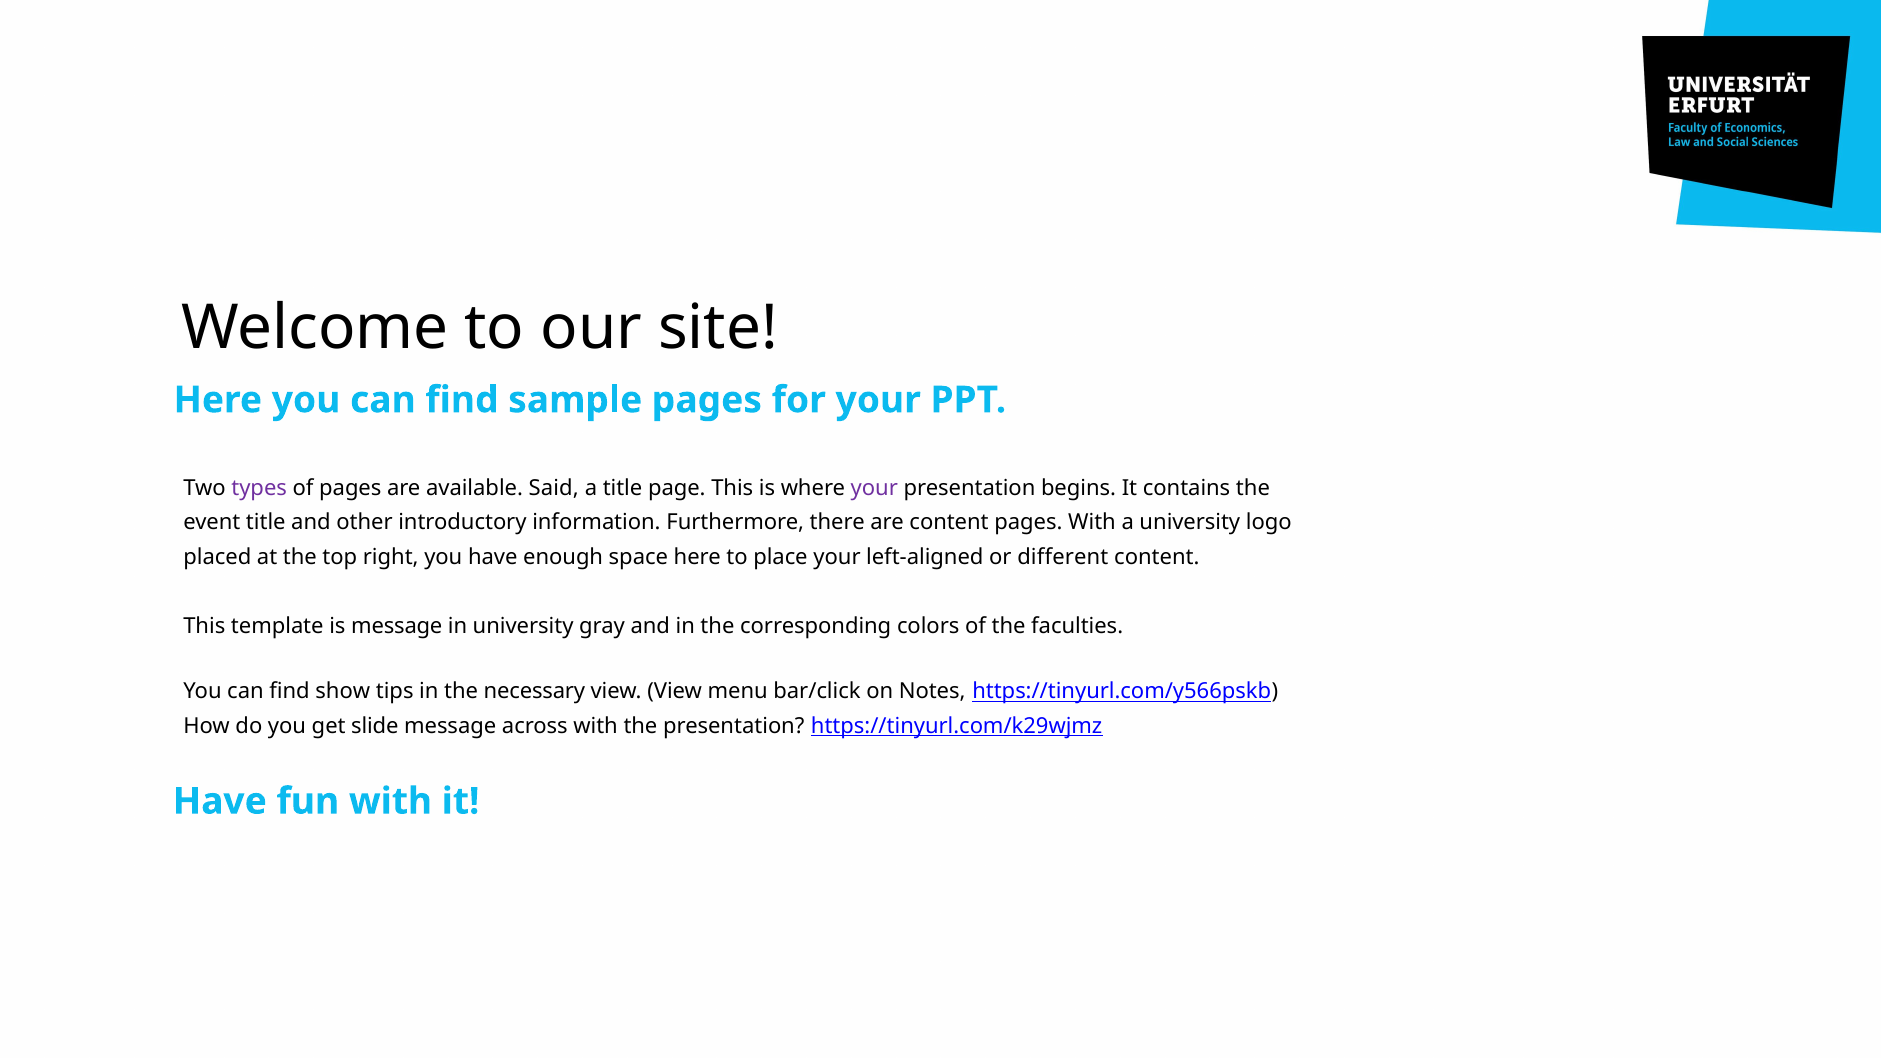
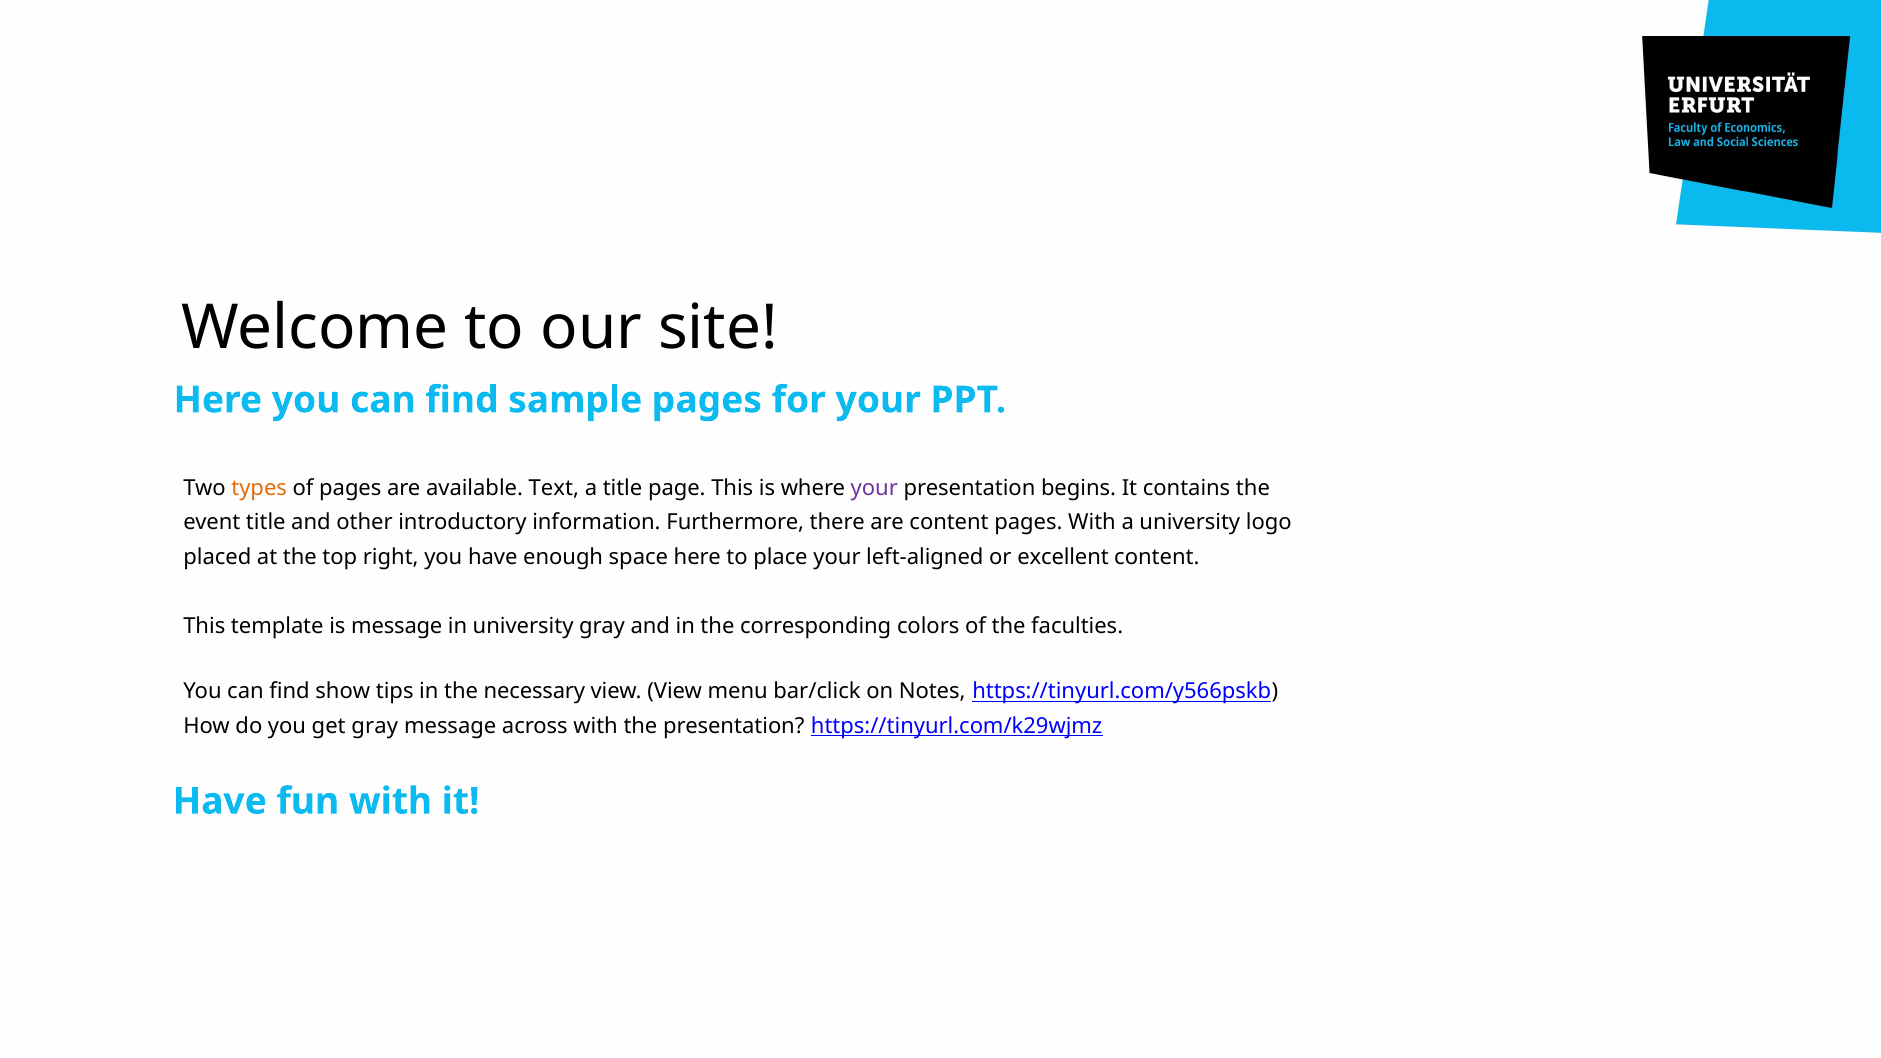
types colour: purple -> orange (259, 488)
Said: Said -> Text (554, 488)
different: different -> excellent (1063, 557)
get slide: slide -> gray (375, 726)
